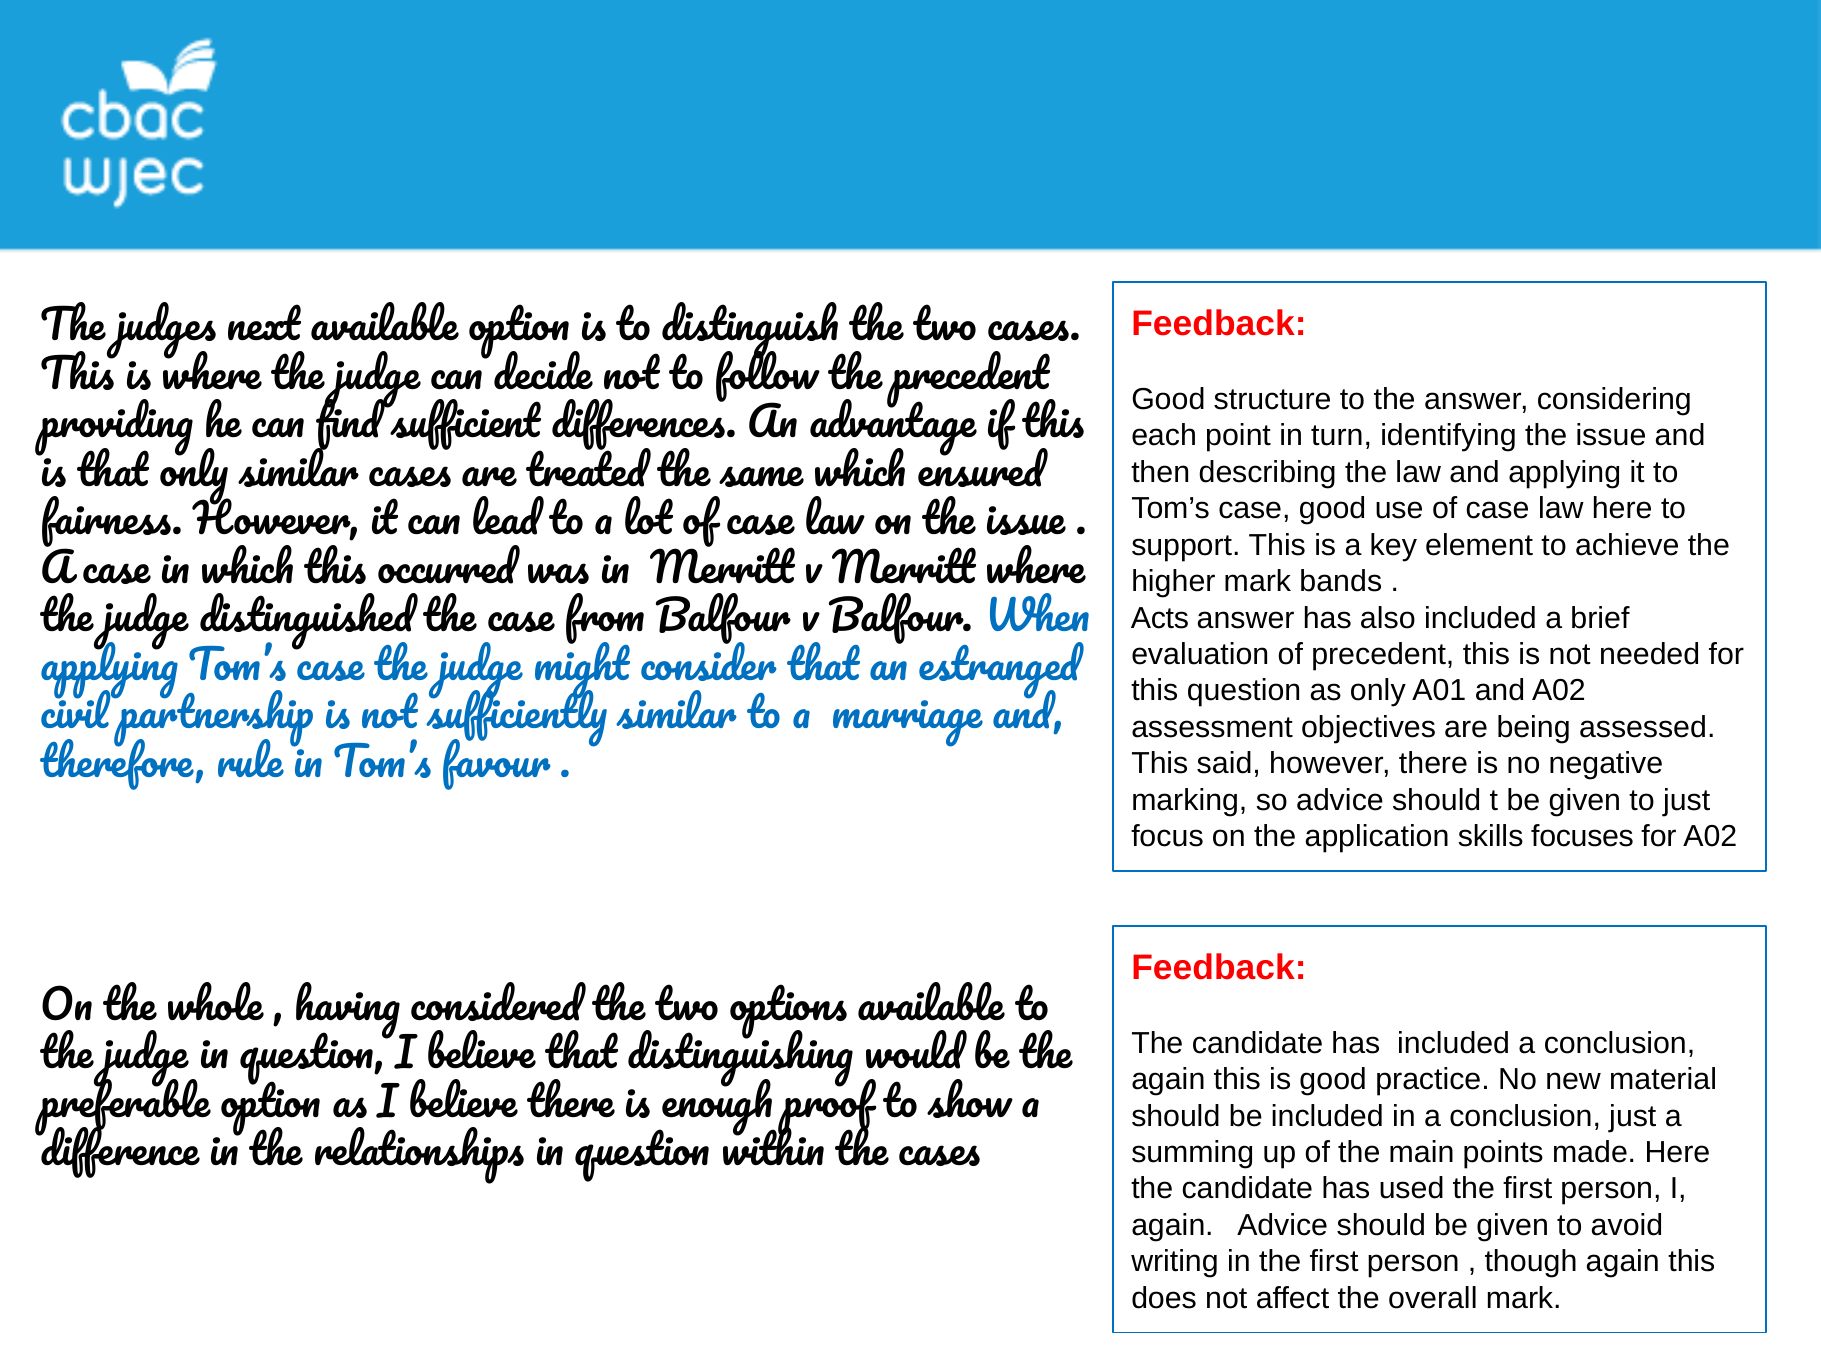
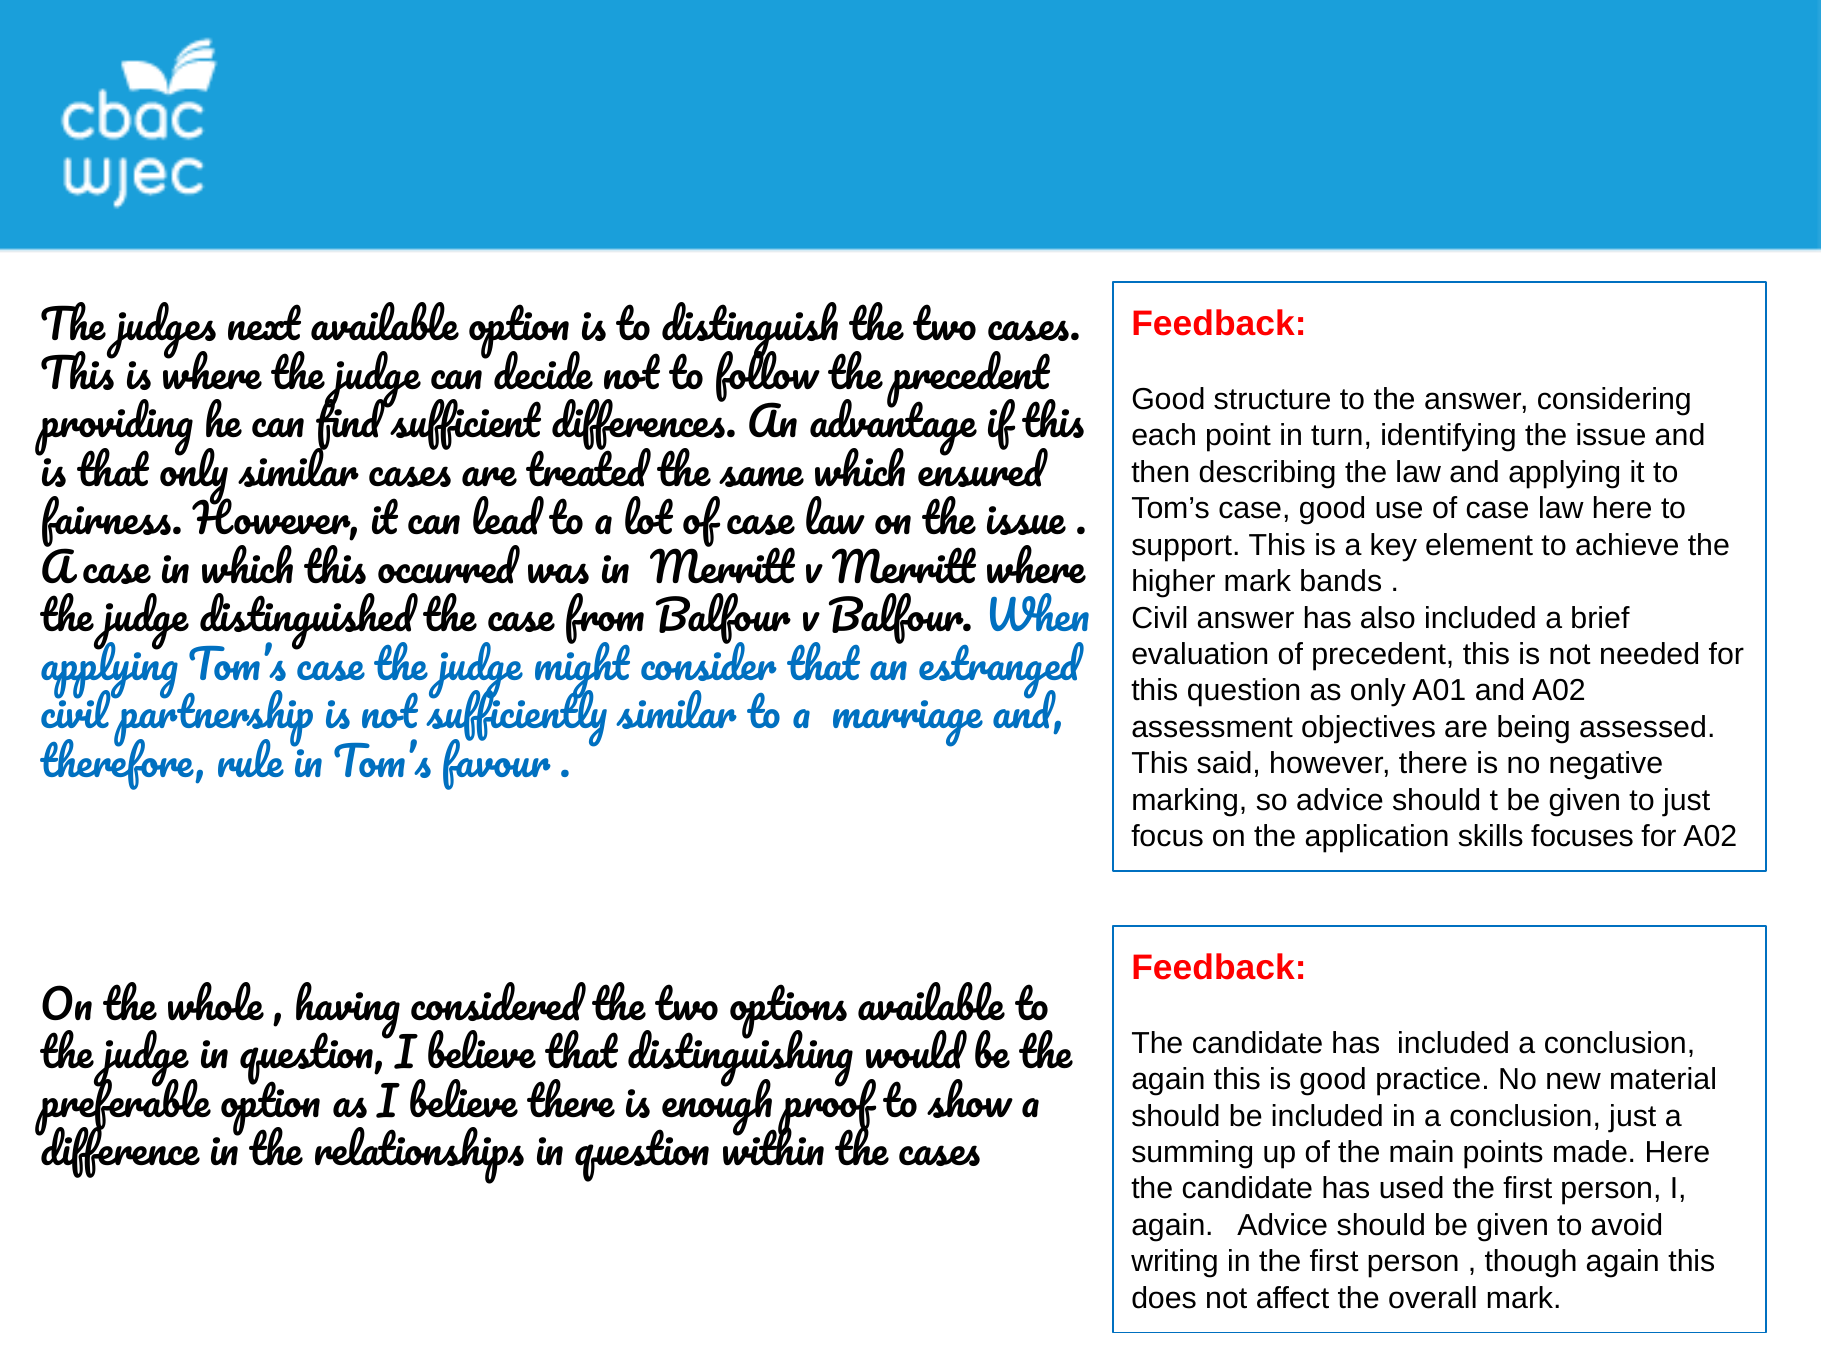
Acts: Acts -> Civil (1160, 618)
